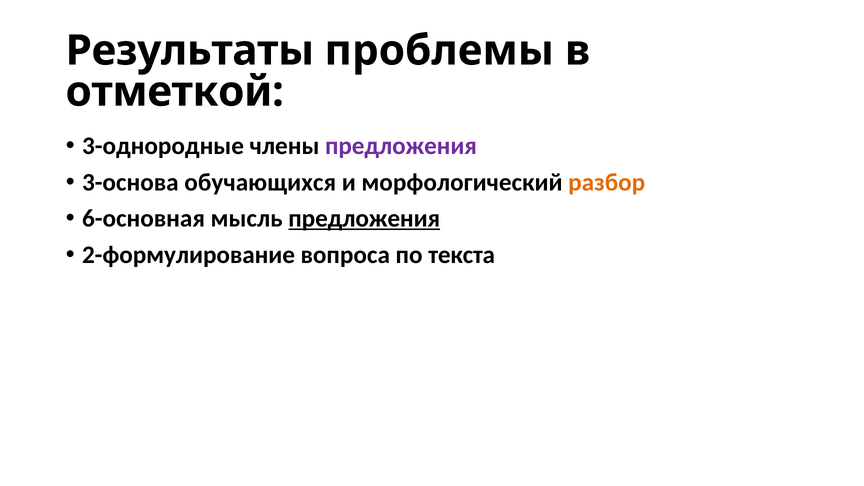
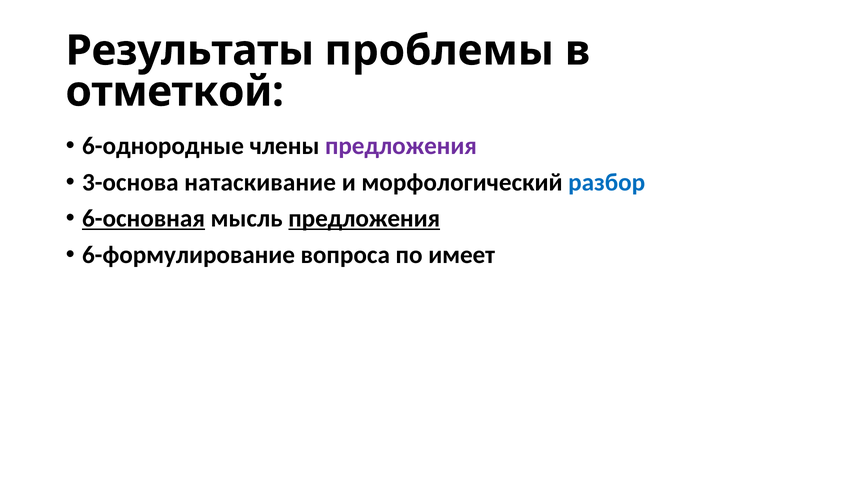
3-однородные: 3-однородные -> 6-однородные (163, 146)
обучающихся: обучающихся -> натаскивание (260, 182)
разбор colour: orange -> blue (607, 182)
6-основная underline: none -> present (144, 219)
2-формулирование: 2-формулирование -> 6-формулирование (189, 255)
текста: текста -> имеет (462, 255)
